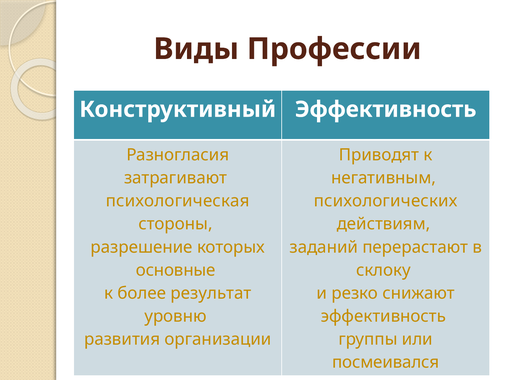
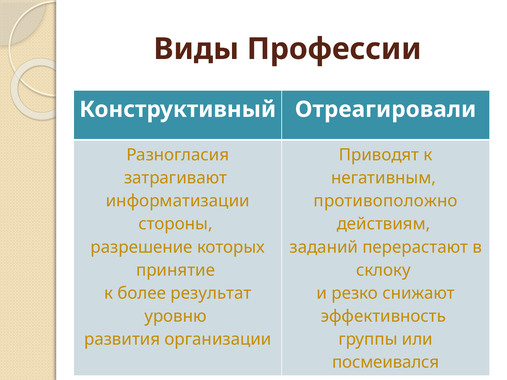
Конструктивный Эффективность: Эффективность -> Отреагировали (386, 109)
психологическая: психологическая -> информатизации (178, 201)
психологических: психологических -> противоположно (386, 201)
основные: основные -> принятие (176, 270)
